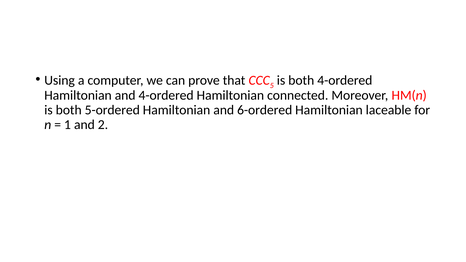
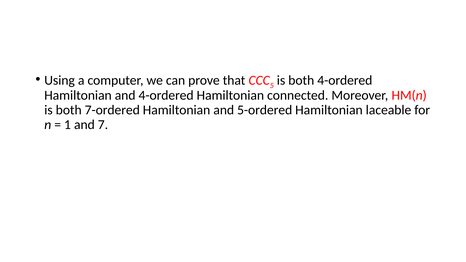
5-ordered: 5-ordered -> 7-ordered (112, 110)
6-ordered: 6-ordered -> 5-ordered (265, 110)
2: 2 -> 7 (103, 125)
